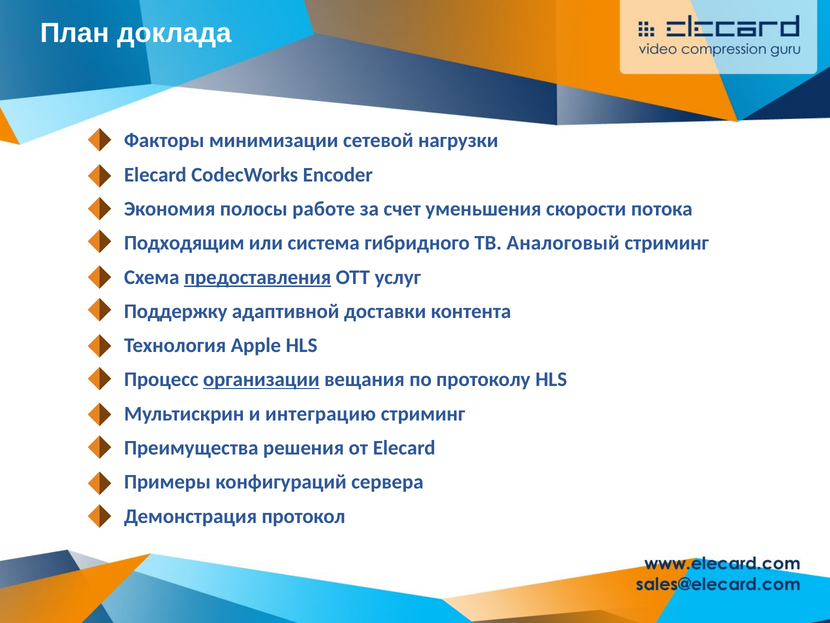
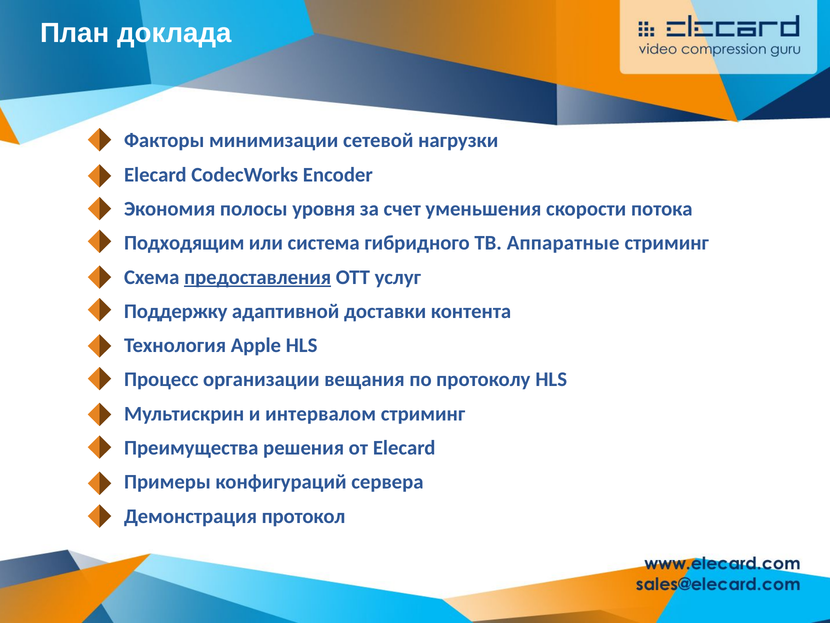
работе: работе -> уровня (324, 209)
Аналоговый: Аналоговый -> Аппаратные (563, 243)
организации underline: present -> none (261, 379)
интеграцию: интеграцию -> интервалом (321, 413)
